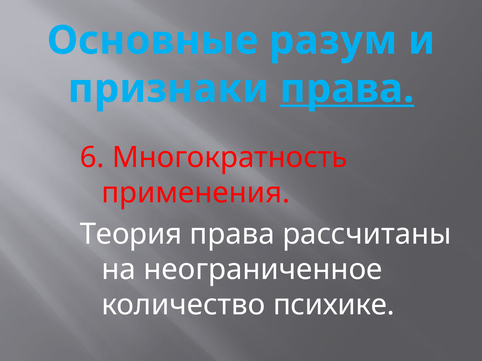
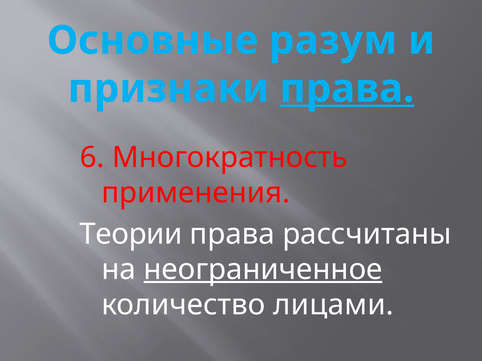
Теория: Теория -> Теории (131, 234)
неограниченное underline: none -> present (263, 270)
психике: психике -> лицами (334, 305)
